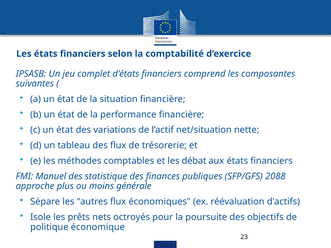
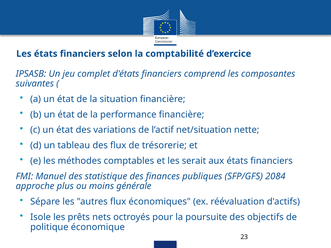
débat: débat -> serait (194, 161)
2088: 2088 -> 2084 (275, 176)
